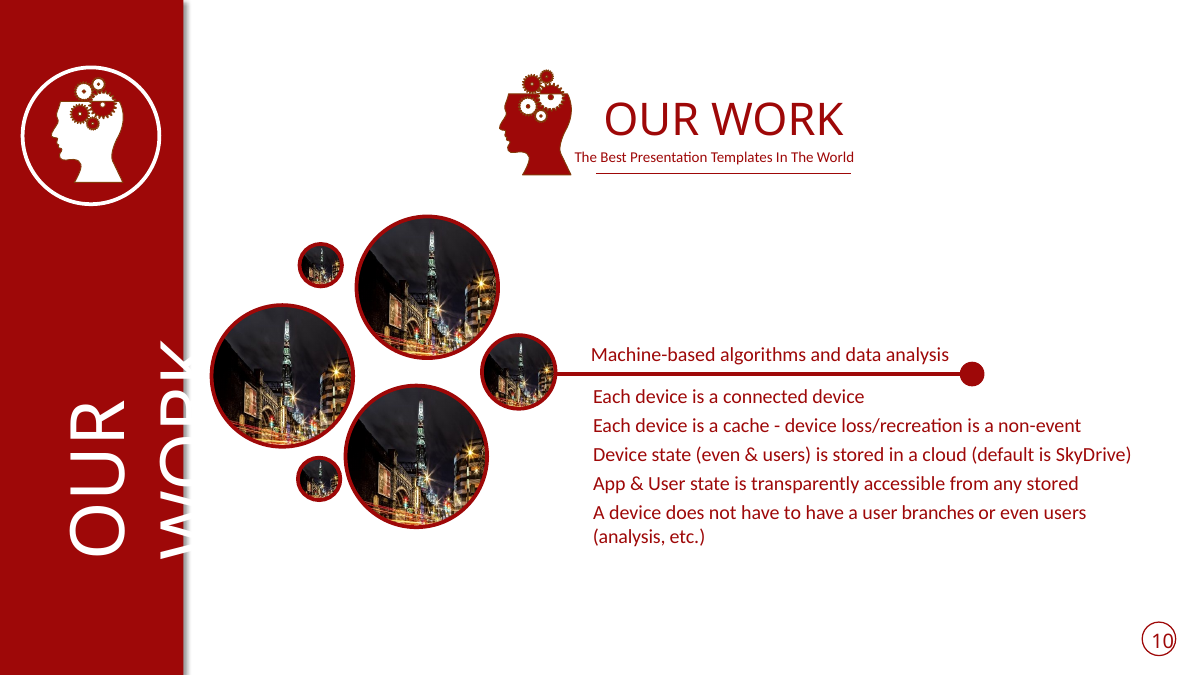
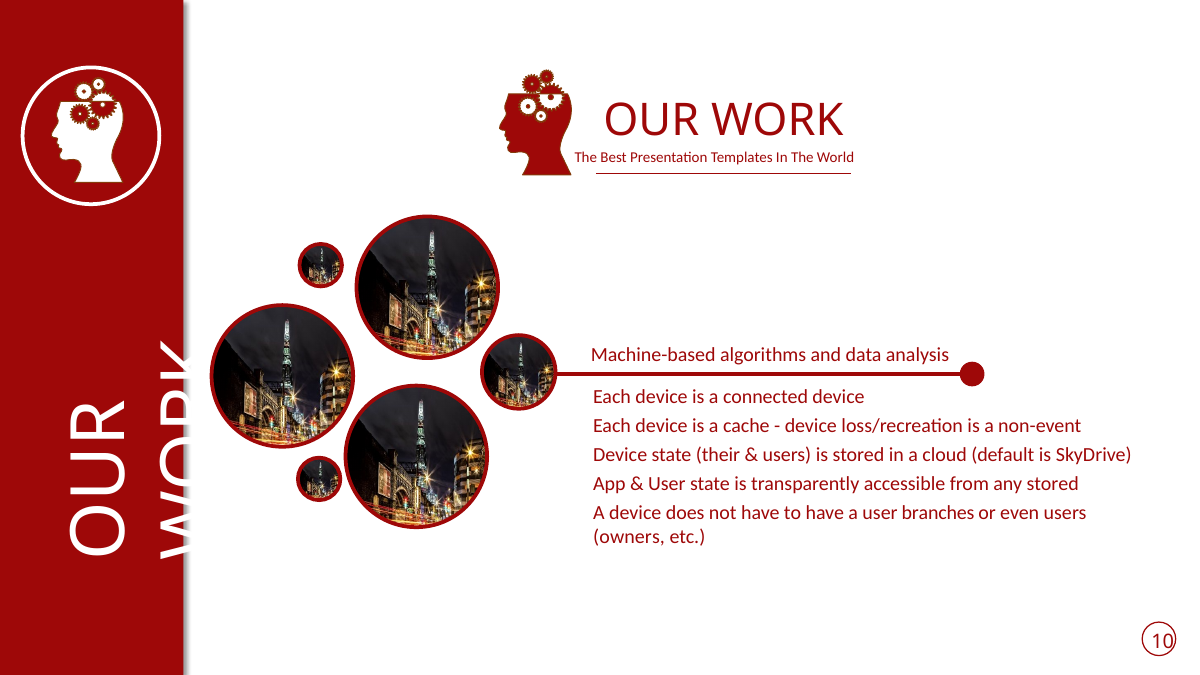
state even: even -> their (718, 455)
analysis: analysis -> owners (629, 537)
